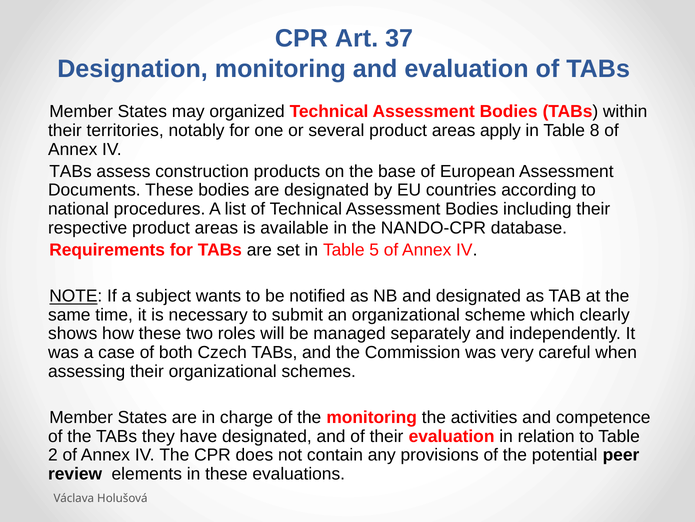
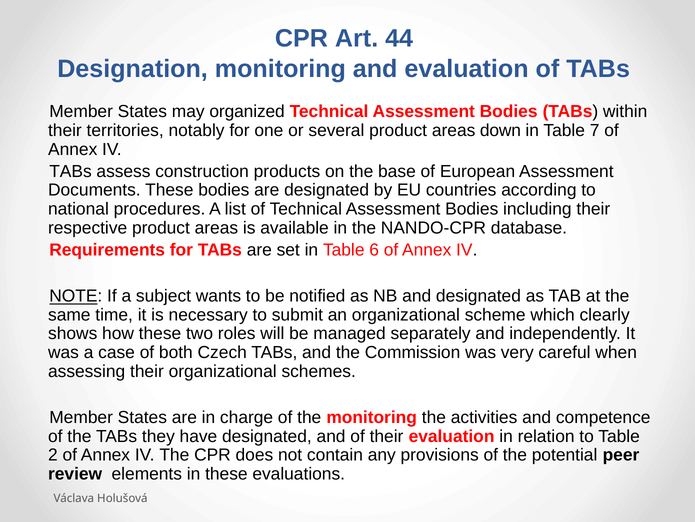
37: 37 -> 44 (399, 39)
apply: apply -> down (500, 130)
8: 8 -> 7 (595, 130)
5: 5 -> 6 (374, 250)
